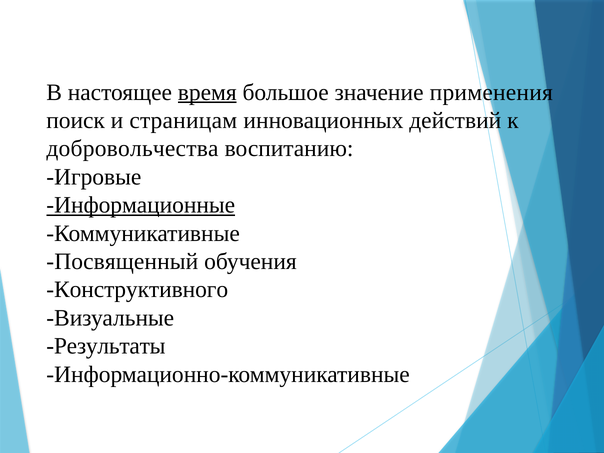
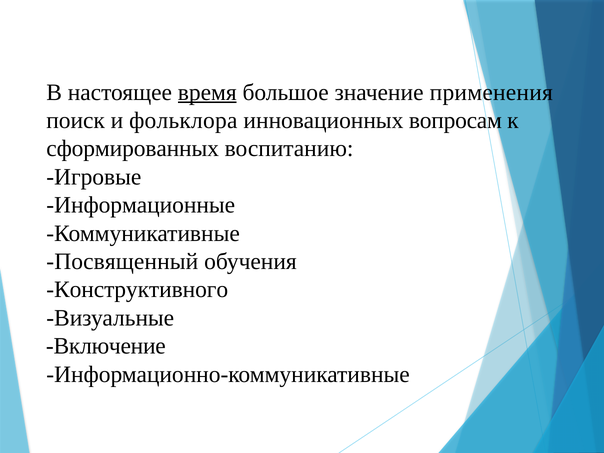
страницам: страницам -> фольклора (183, 121)
действий: действий -> вопросам (455, 121)
добровольчества: добровольчества -> сформированных (133, 149)
Информационные underline: present -> none (141, 205)
Результаты: Результаты -> Включение (106, 346)
